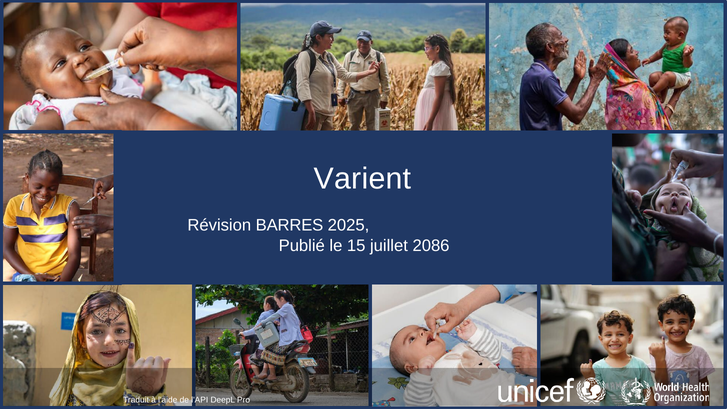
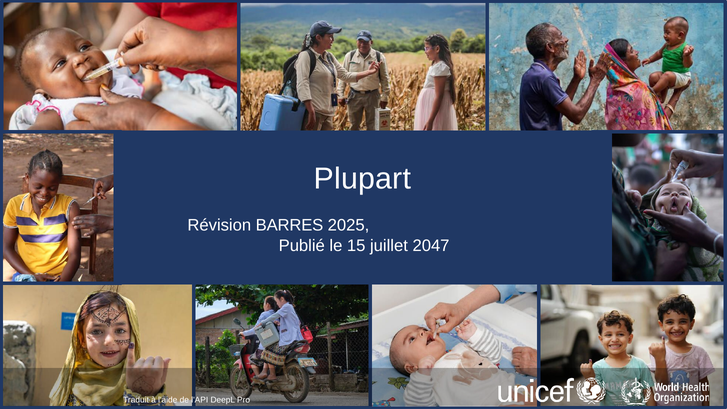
Varient: Varient -> Plupart (362, 179)
2086: 2086 -> 2047 (431, 246)
